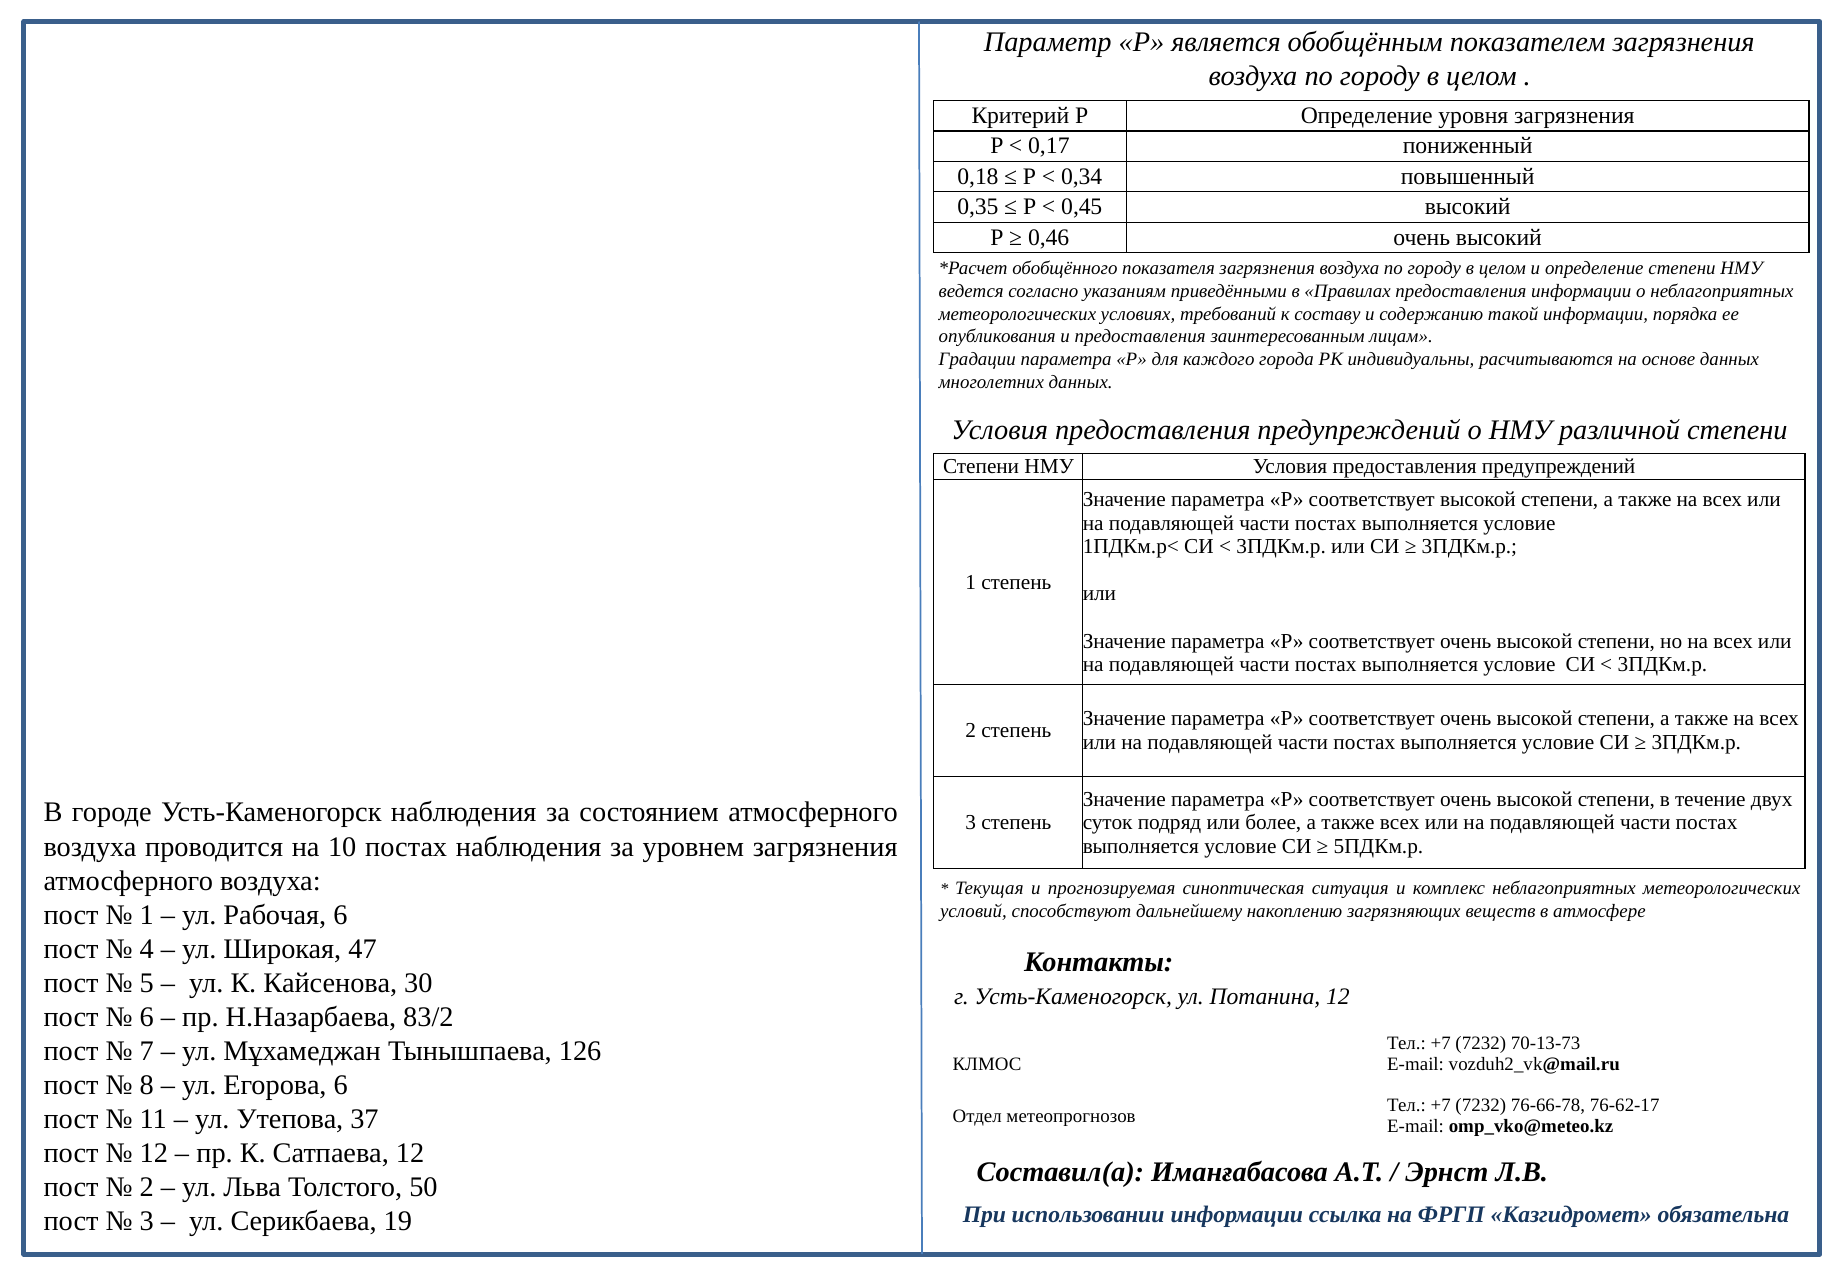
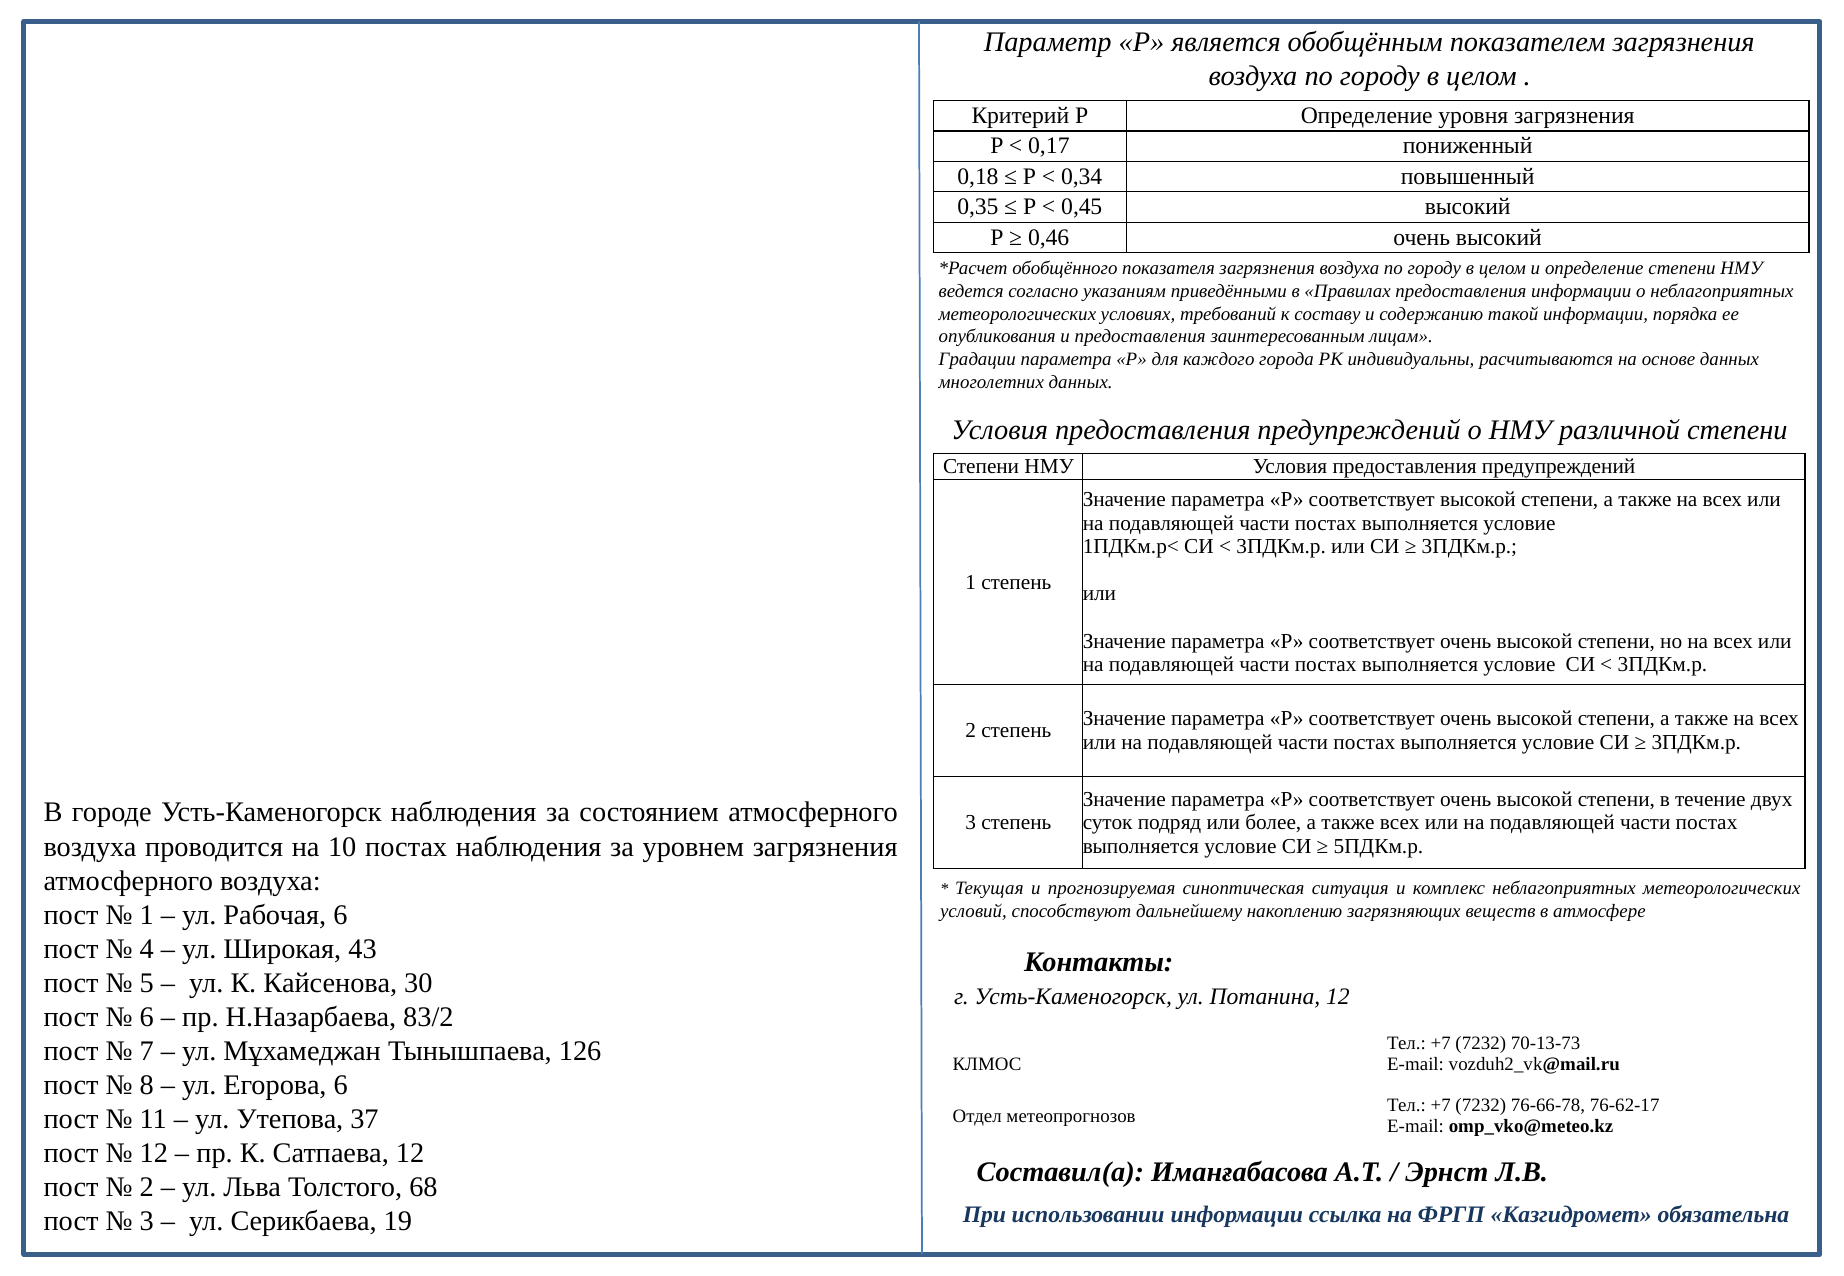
47: 47 -> 43 (363, 949)
50: 50 -> 68 (423, 1188)
